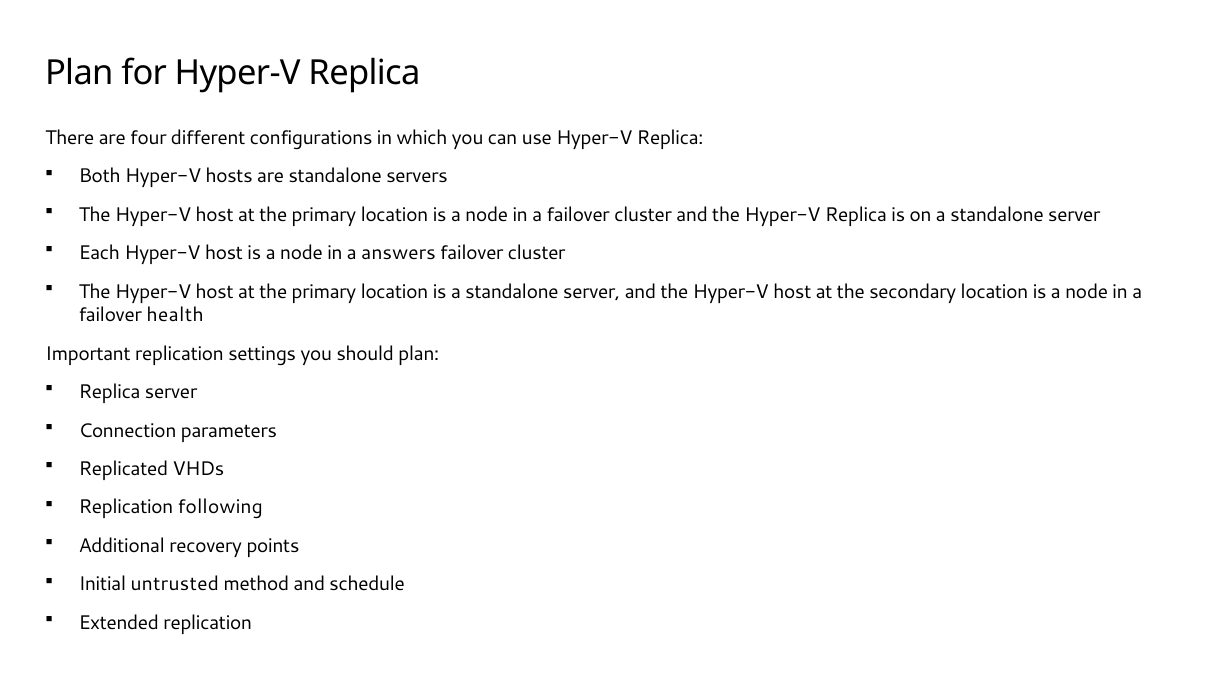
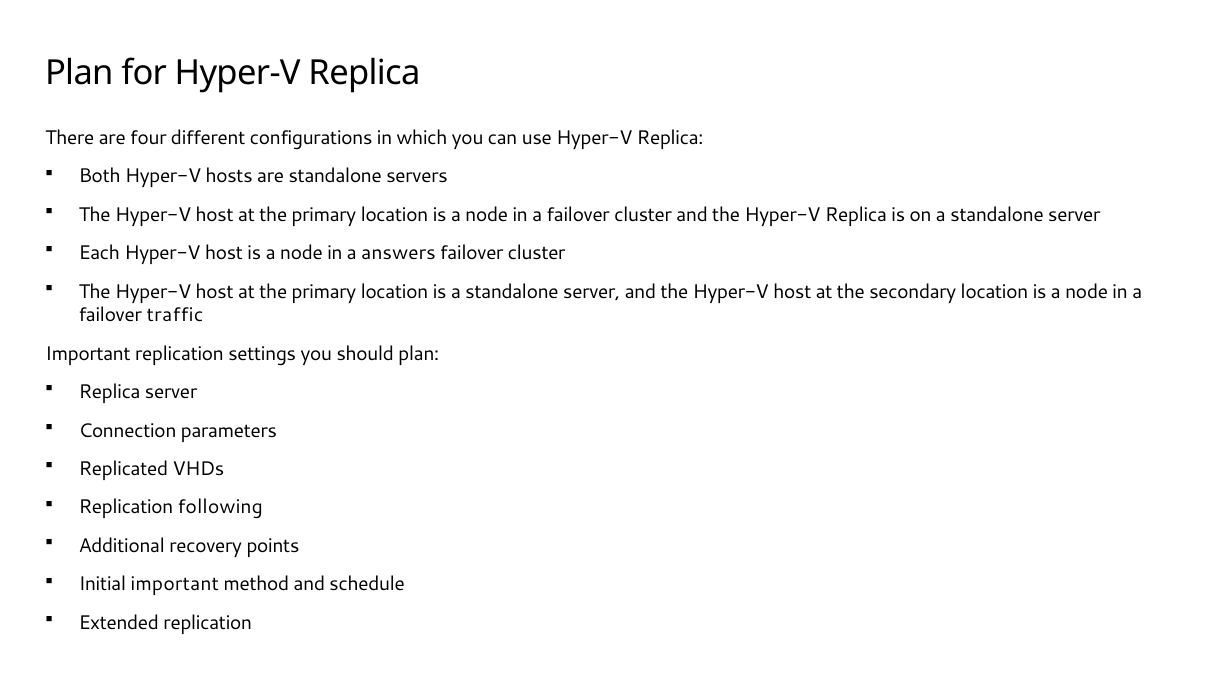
health: health -> traffic (175, 315)
Initial untrusted: untrusted -> important (175, 584)
